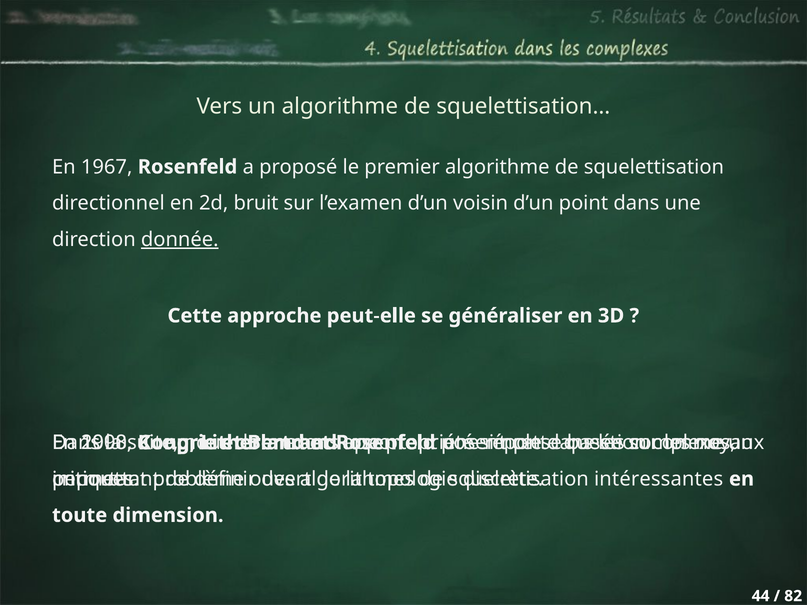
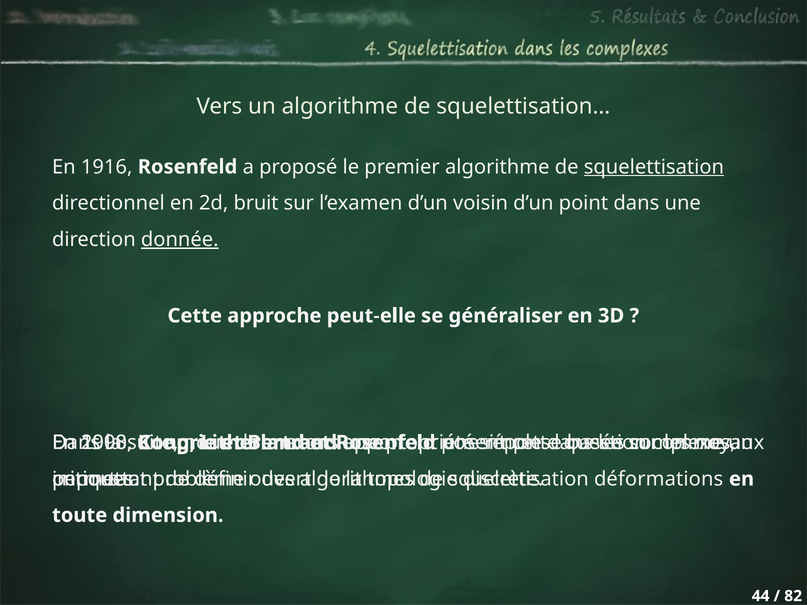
1967: 1967 -> 1916 (107, 167)
squelettisation underline: none -> present (654, 167)
intéressantes: intéressantes -> déformations (659, 479)
